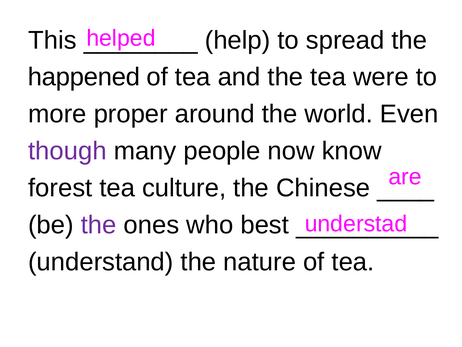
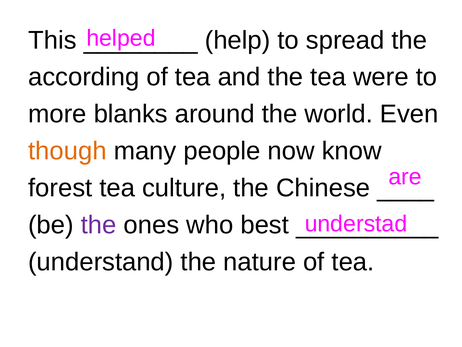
happened: happened -> according (84, 77)
proper: proper -> blanks (131, 114)
though colour: purple -> orange (67, 151)
